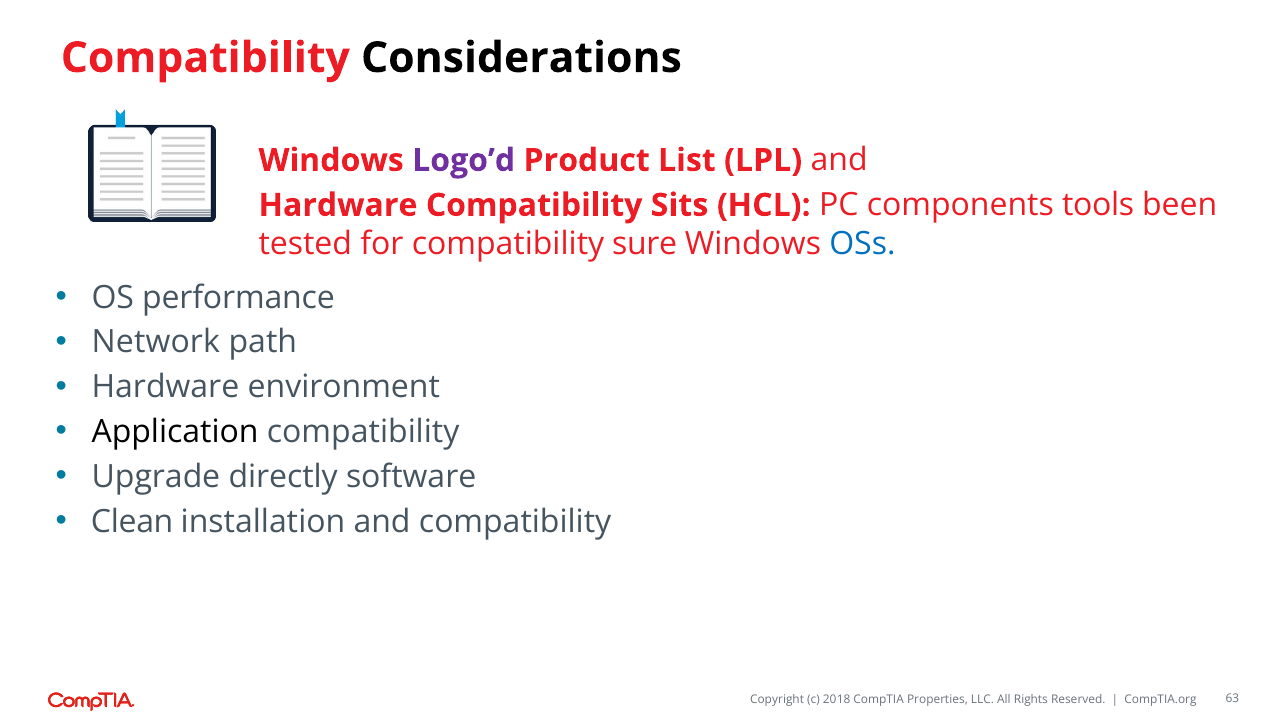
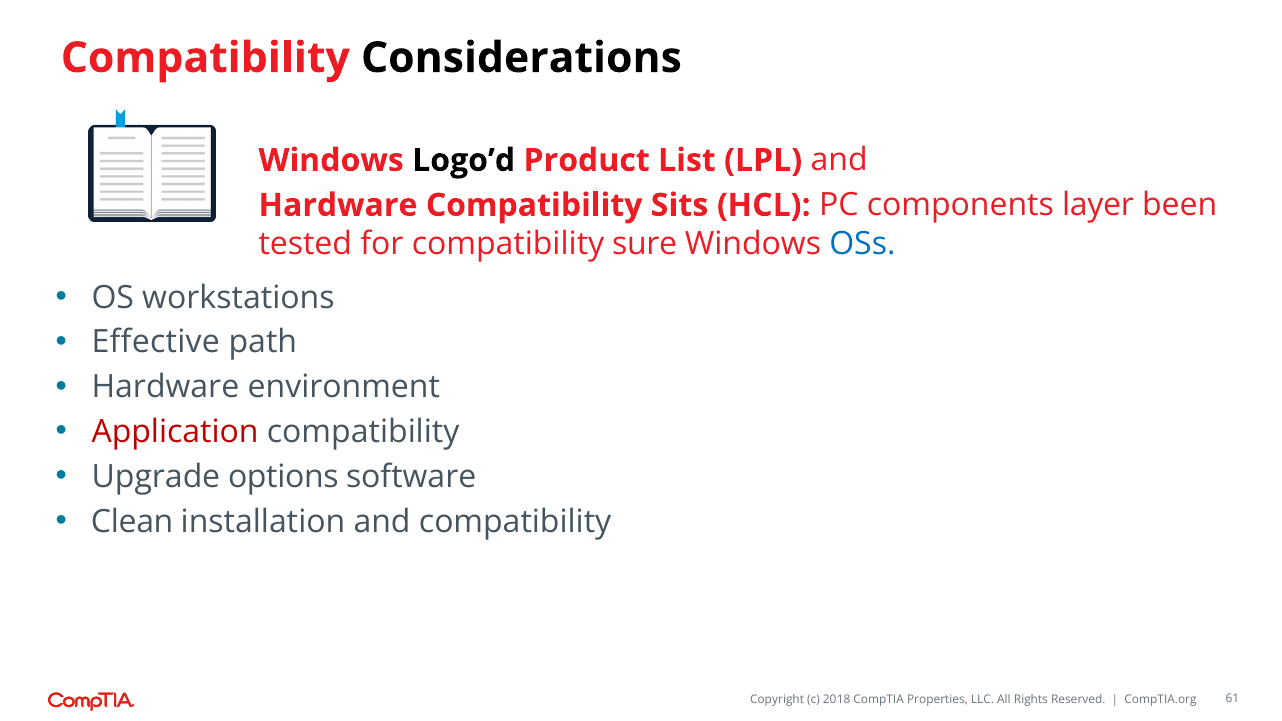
Logo’d colour: purple -> black (464, 160)
tools: tools -> layer (1098, 205)
performance: performance -> workstations (238, 298)
Network: Network -> Effective (156, 342)
Application colour: black -> red (175, 432)
directly: directly -> options (283, 477)
63: 63 -> 61 (1232, 699)
